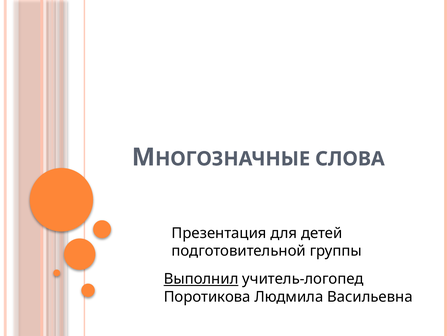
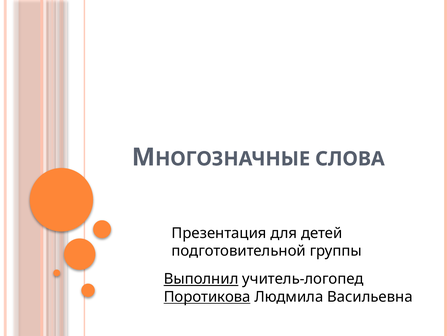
Поротикова underline: none -> present (207, 296)
